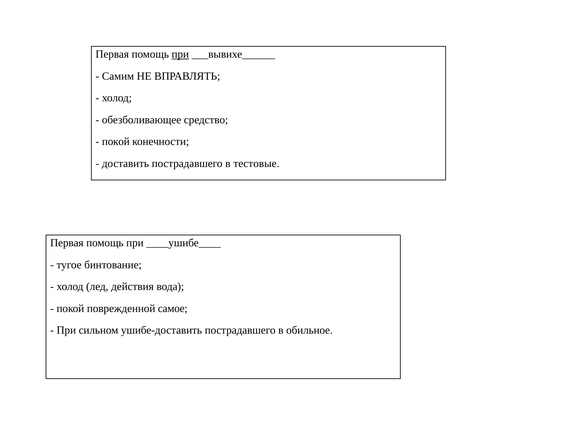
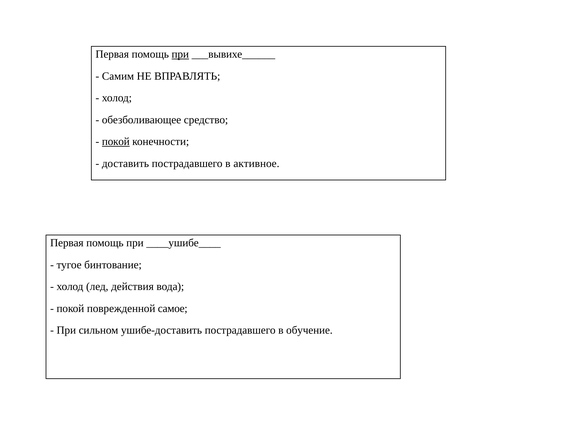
покой underline: none -> present (116, 141)
тестовые: тестовые -> активное (256, 163)
обильное: обильное -> обучение (309, 330)
